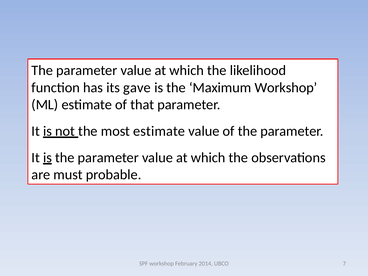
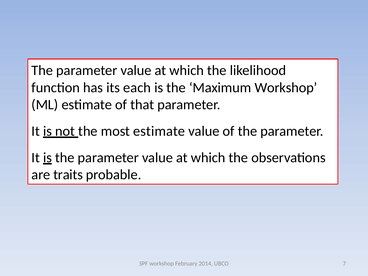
gave: gave -> each (137, 88)
must: must -> traits (68, 175)
